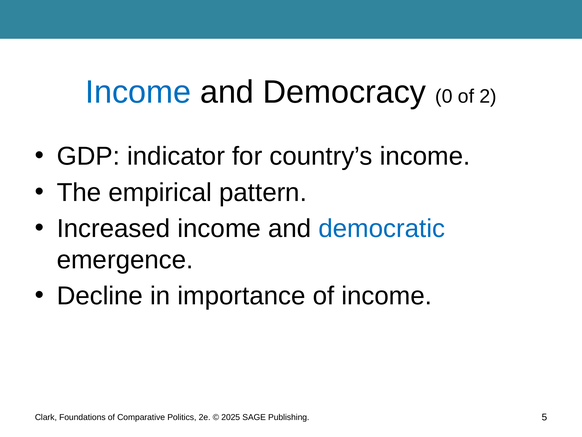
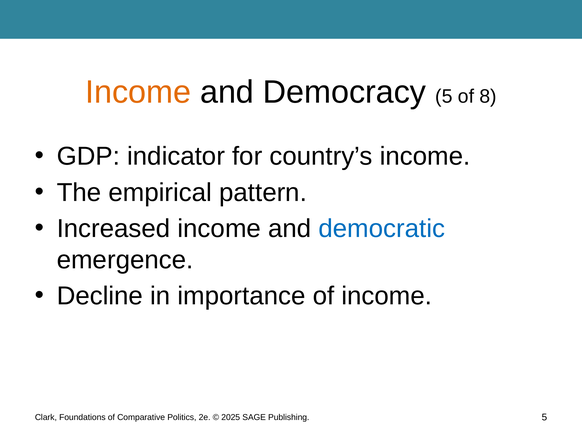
Income colour: blue -> orange (138, 92)
Democracy 0: 0 -> 5 (444, 96)
2: 2 -> 8 (488, 96)
